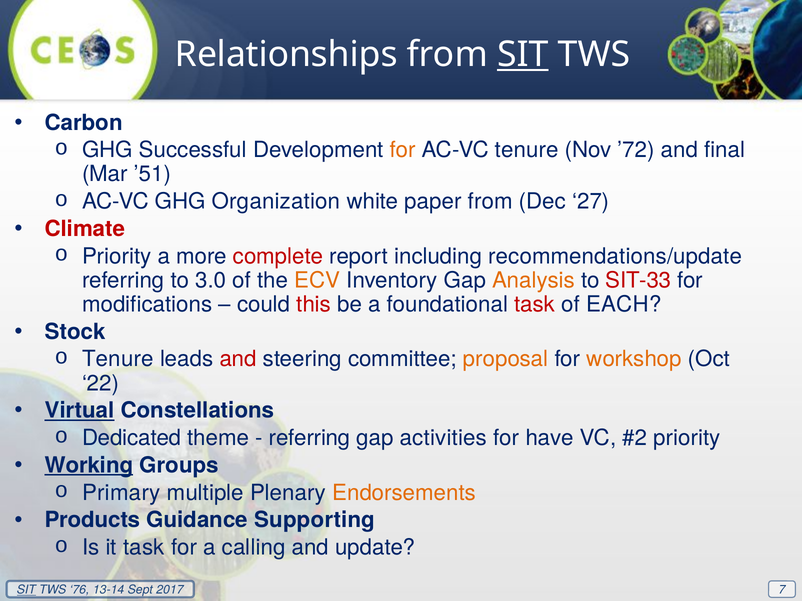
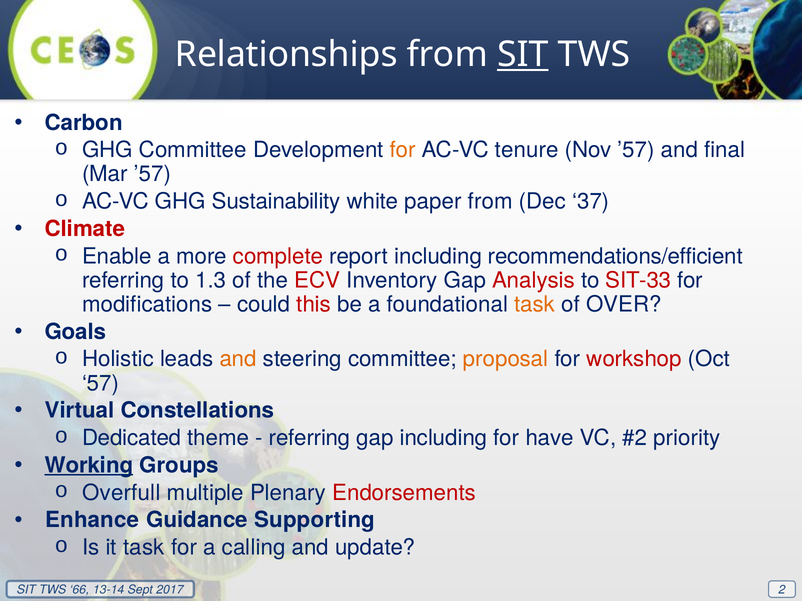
GHG Successful: Successful -> Committee (193, 150)
Nov ’72: ’72 -> ’57 (636, 150)
Mar ’51: ’51 -> ’57 (153, 174)
Organization: Organization -> Sustainability (276, 202)
27: 27 -> 37 (591, 202)
Priority: Priority -> Enable (117, 256)
recommendations/update: recommendations/update -> recommendations/efficient (615, 256)
3.0: 3.0 -> 1.3 (211, 281)
ECV colour: orange -> red (317, 281)
Analysis colour: orange -> red (533, 281)
task colour: red -> orange (535, 305)
EACH: EACH -> OVER (624, 305)
Stock: Stock -> Goals (75, 332)
Tenure: Tenure -> Holistic (118, 359)
and colour: red -> orange (238, 359)
workshop colour: orange -> red (634, 359)
22: 22 -> 57 (101, 383)
Virtual underline: present -> none (80, 411)
gap activities: activities -> including (443, 438)
Primary: Primary -> Overfull (121, 493)
Endorsements colour: orange -> red (404, 493)
Products: Products -> Enhance (92, 521)
SIT underline: present -> none (26, 590)
76: 76 -> 66 (80, 590)
7: 7 -> 2 (782, 590)
